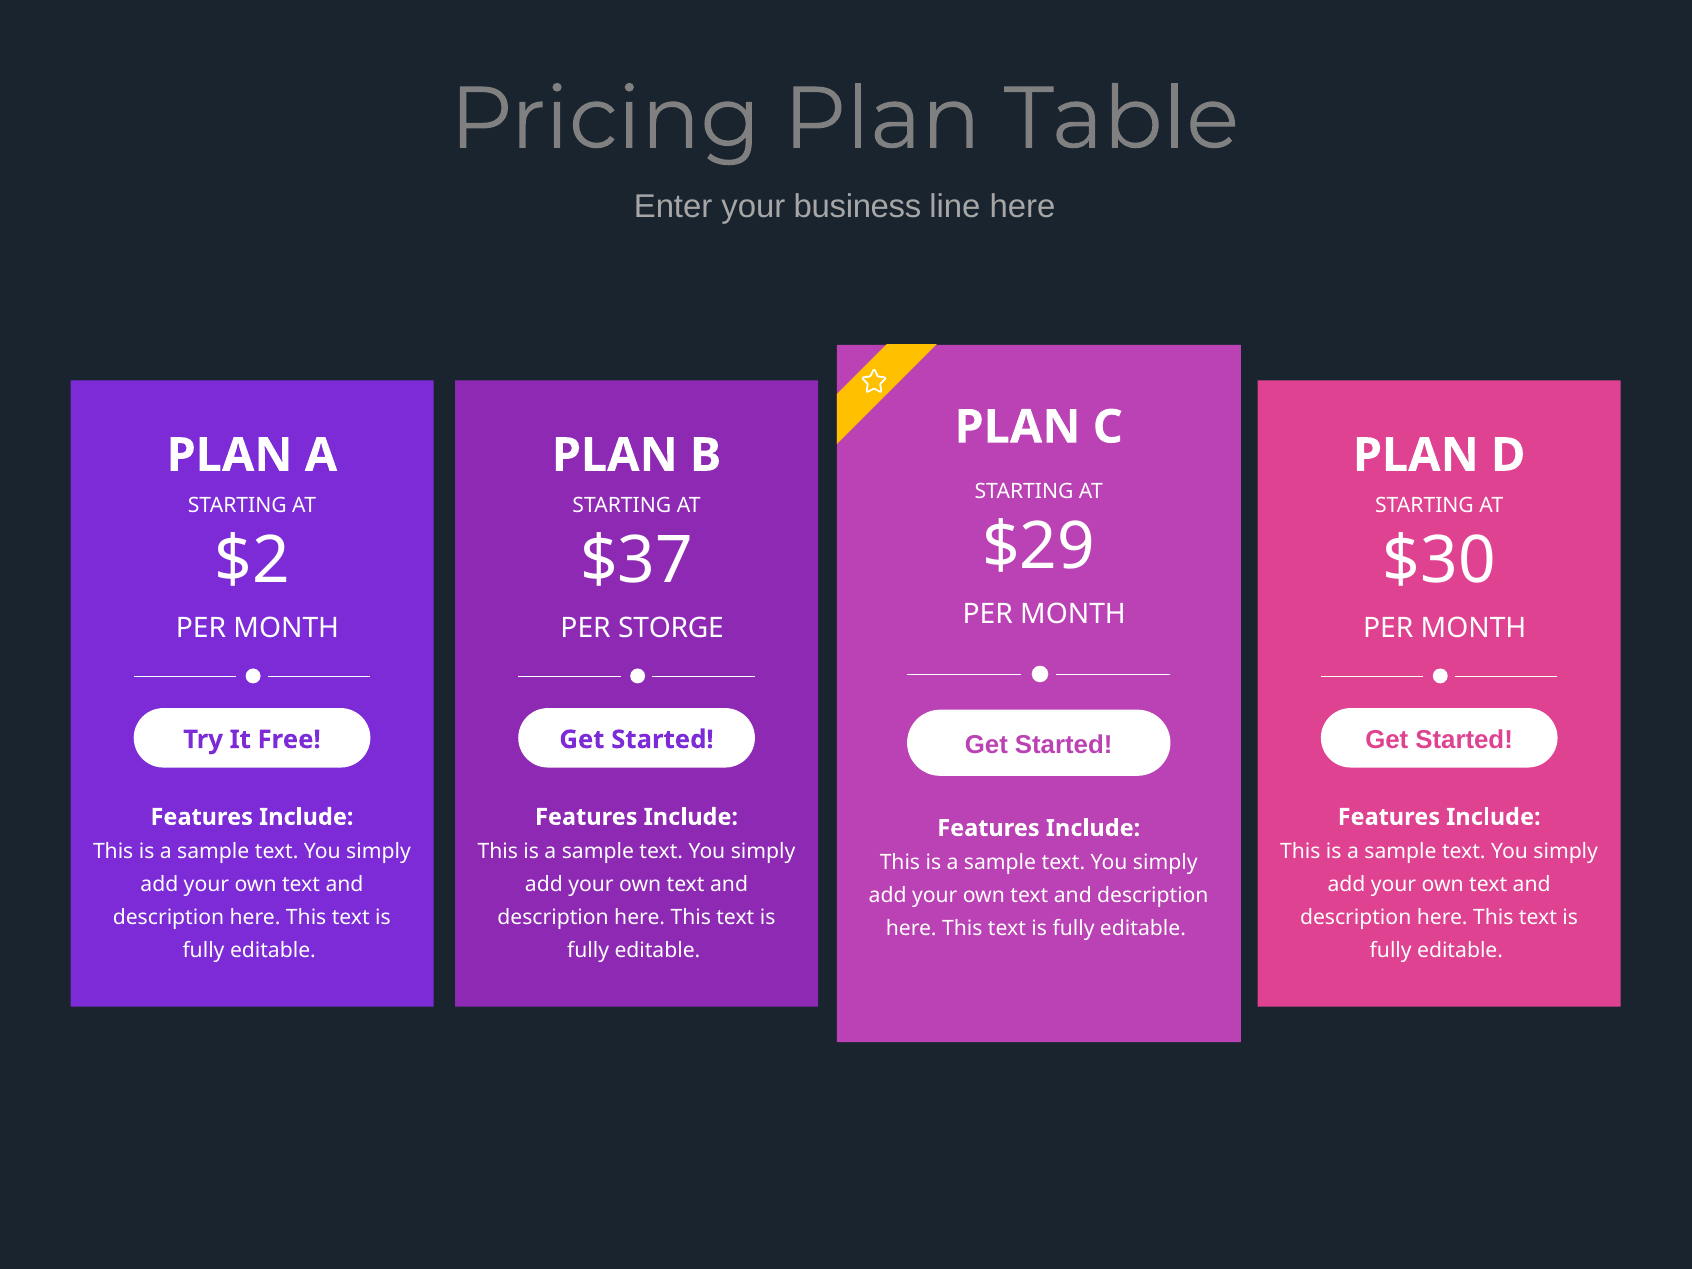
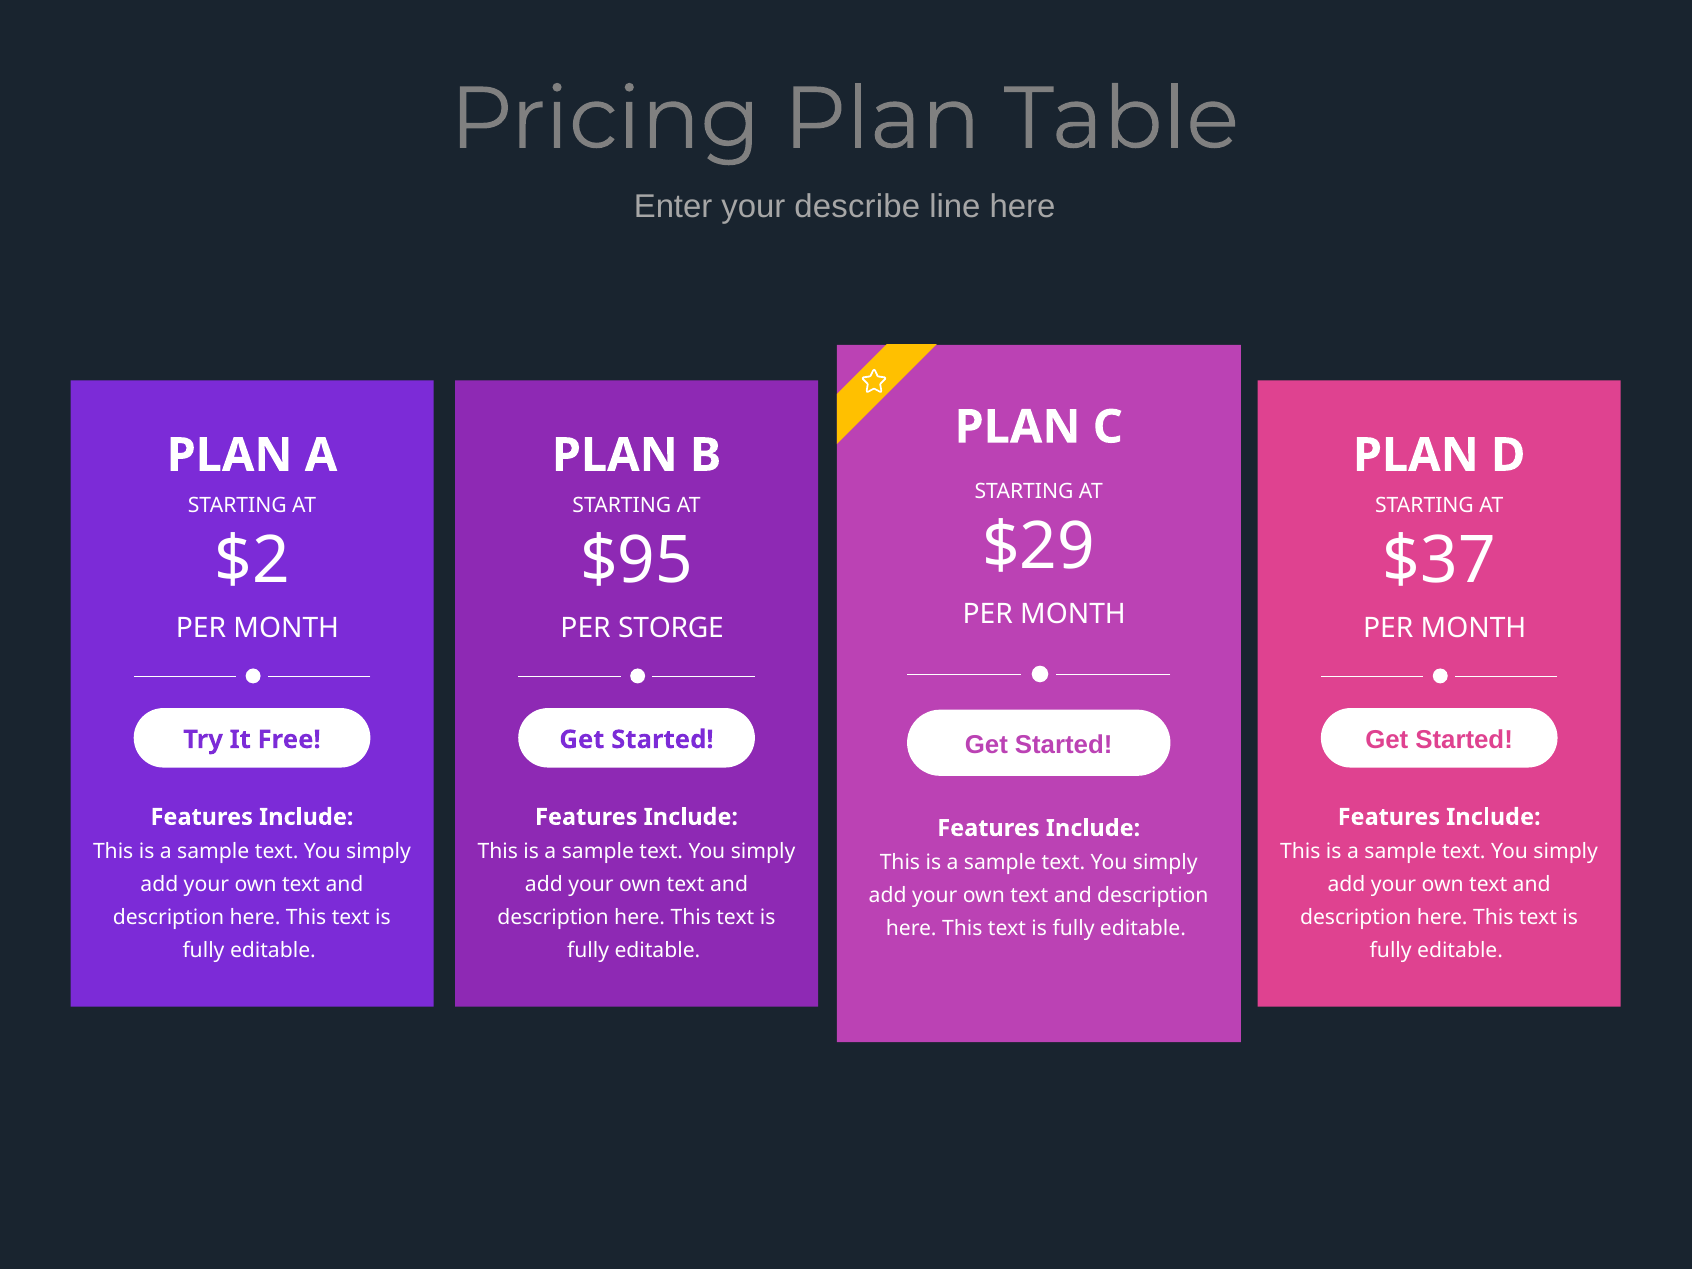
business: business -> describe (857, 206)
$37: $37 -> $95 (637, 561)
$30: $30 -> $37 (1439, 561)
